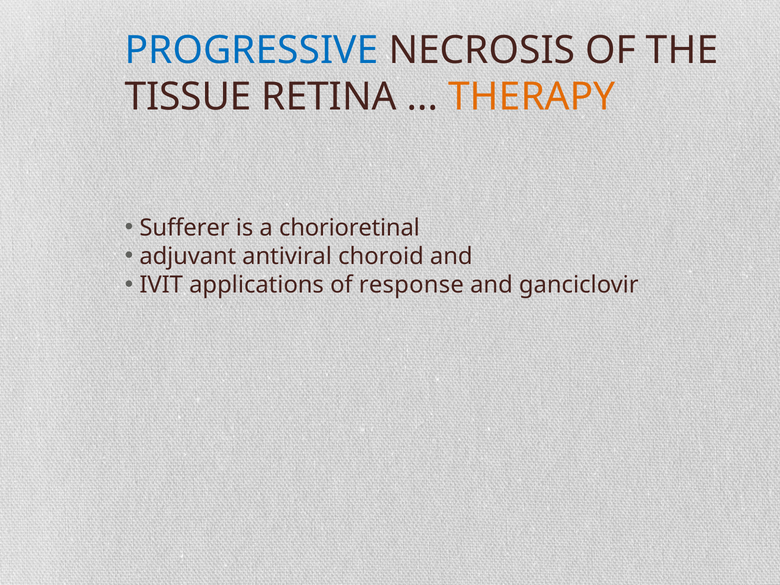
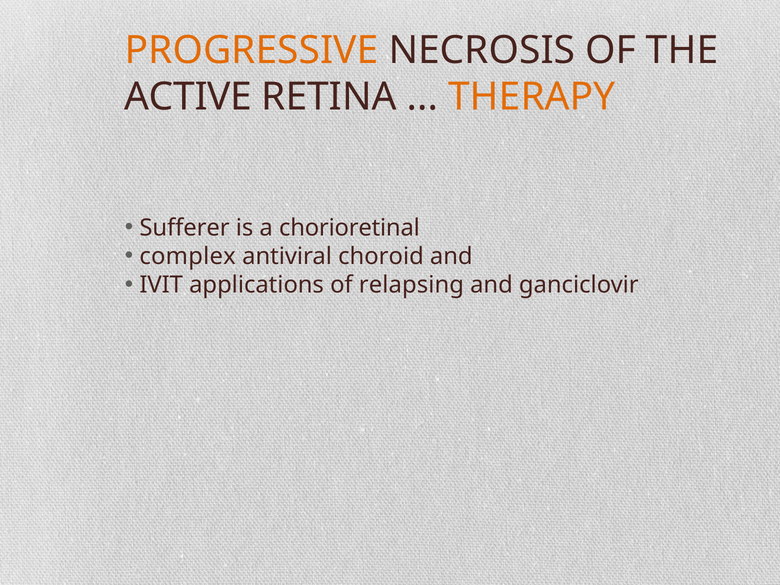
PROGRESSIVE colour: blue -> orange (252, 50)
TISSUE: TISSUE -> ACTIVE (188, 97)
adjuvant: adjuvant -> complex (188, 256)
response: response -> relapsing (411, 285)
